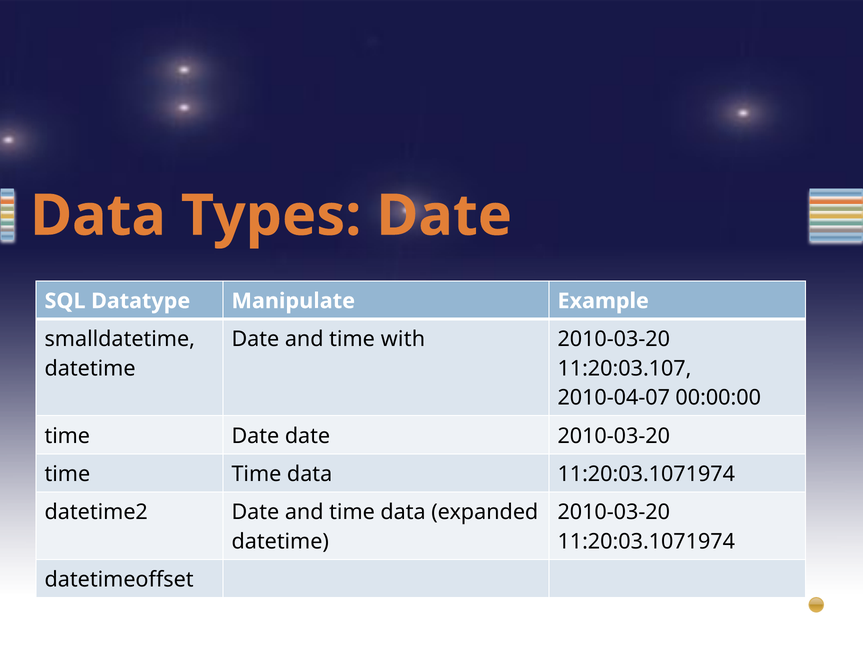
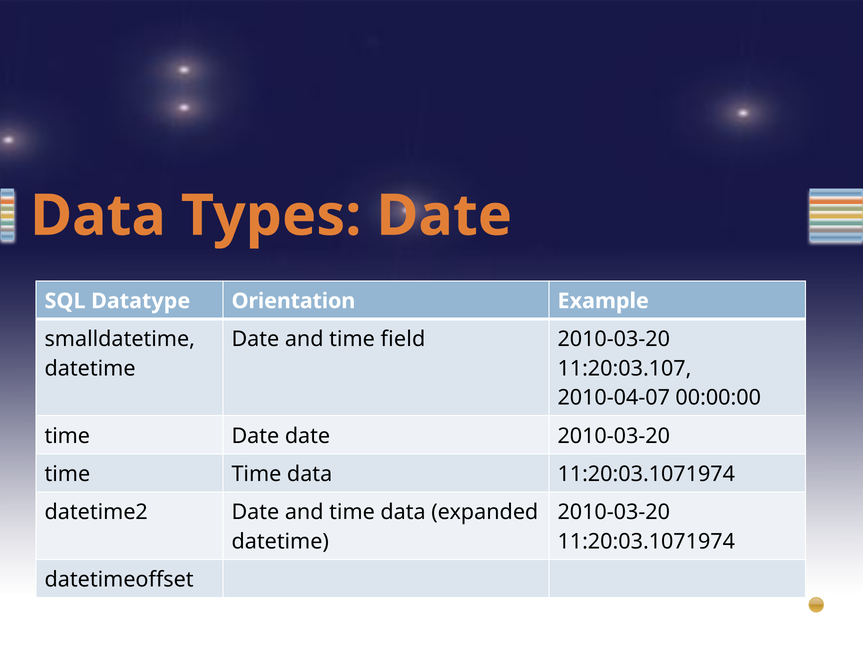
Manipulate: Manipulate -> Orientation (293, 301)
with: with -> field (403, 339)
